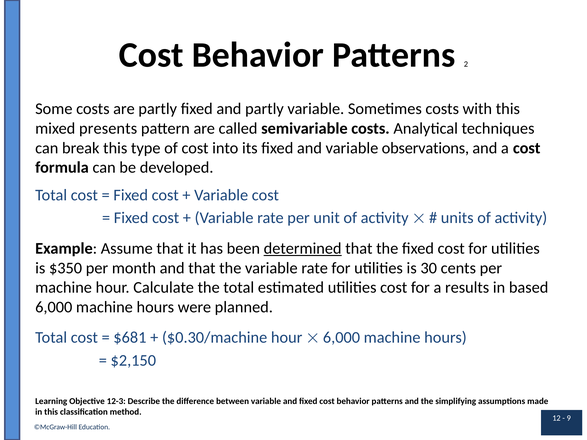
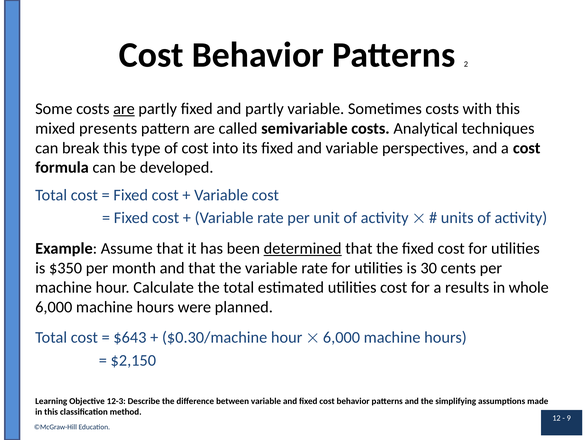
are underline: none -> present (124, 109)
observations: observations -> perspectives (425, 148)
based: based -> whole (529, 288)
$681: $681 -> $643 (130, 338)
